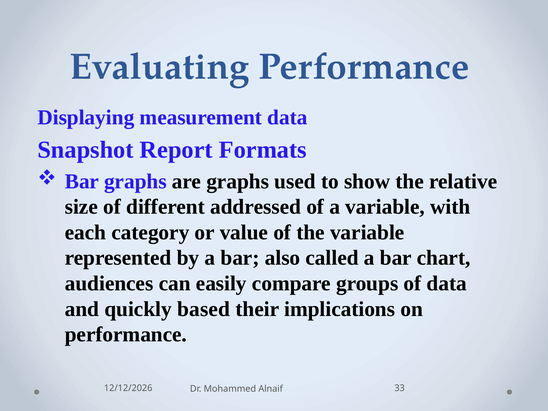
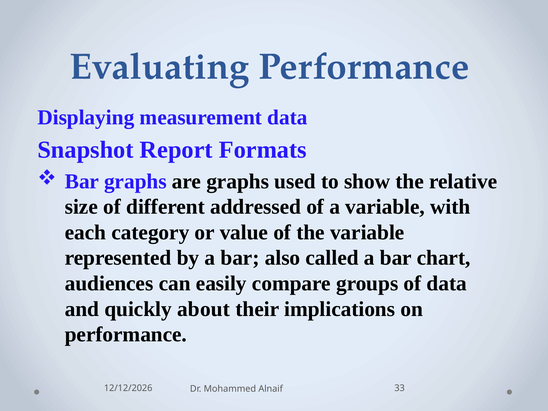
based: based -> about (204, 309)
